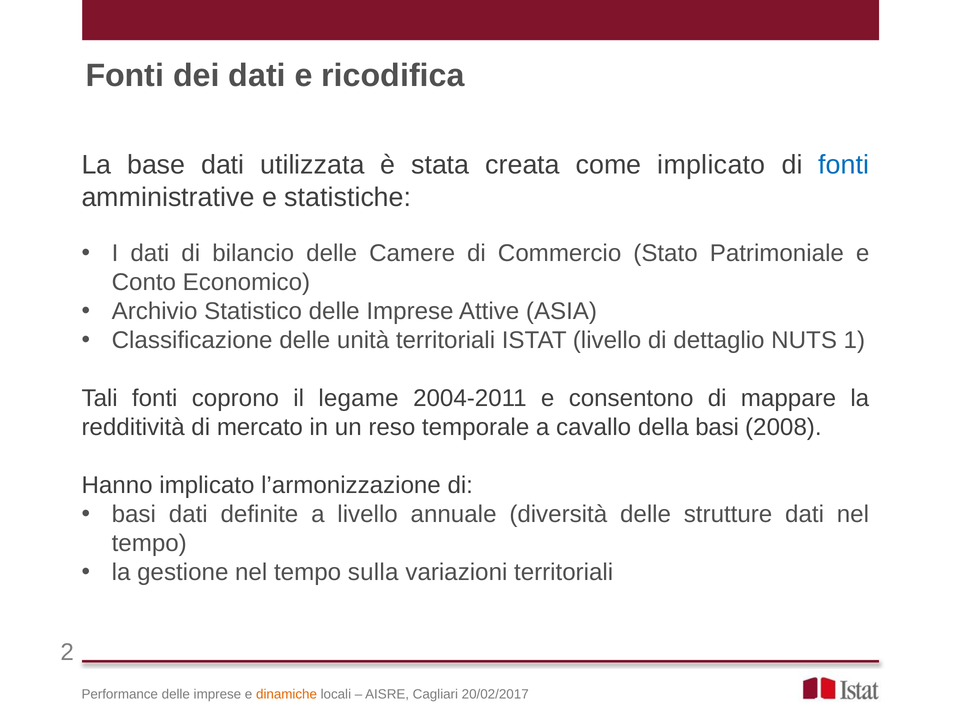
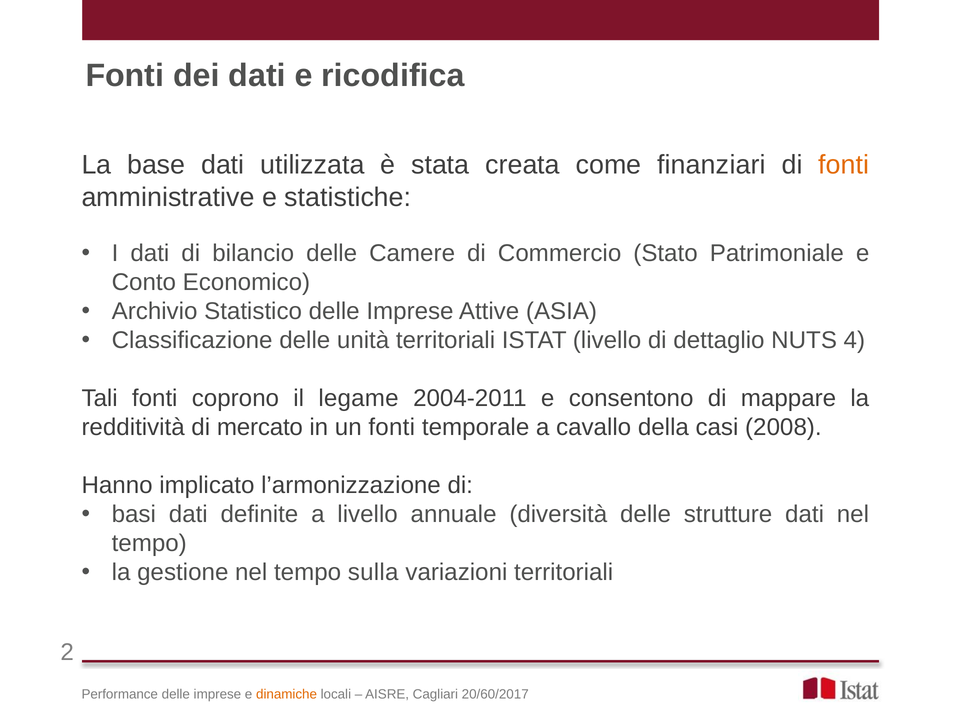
come implicato: implicato -> finanziari (711, 165)
fonti colour: blue -> orange (844, 165)
1: 1 -> 4 (854, 340)
un reso: reso -> fonti (392, 427)
della basi: basi -> casi (717, 427)
20/02/2017: 20/02/2017 -> 20/60/2017 (495, 694)
